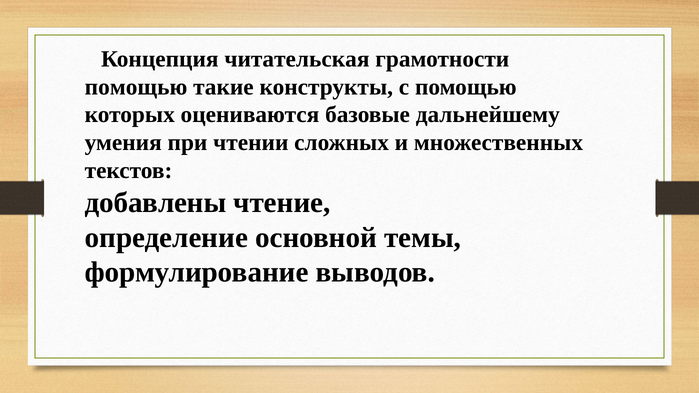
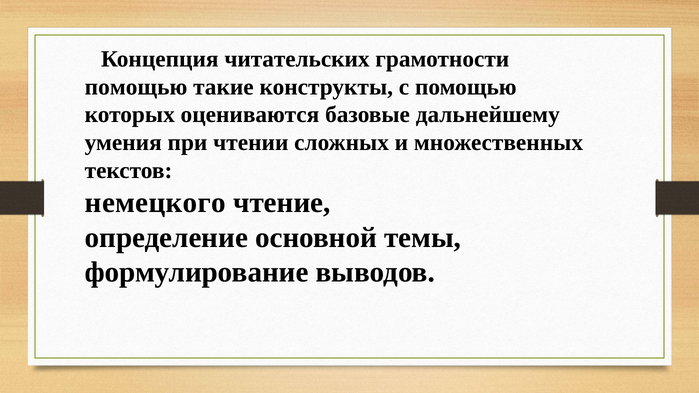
читательская: читательская -> читательских (297, 59)
добавлены: добавлены -> немецкого (155, 203)
